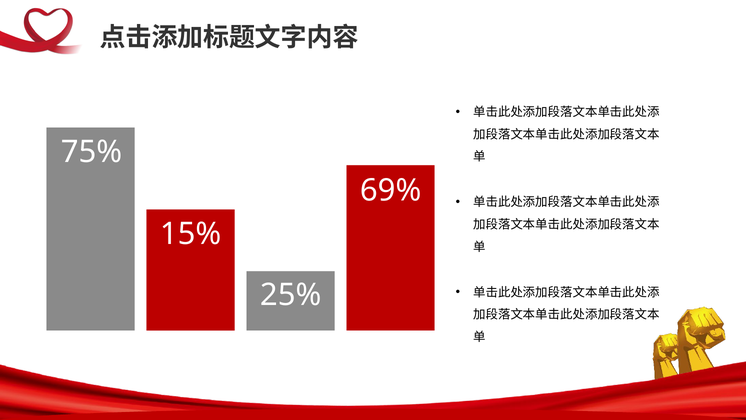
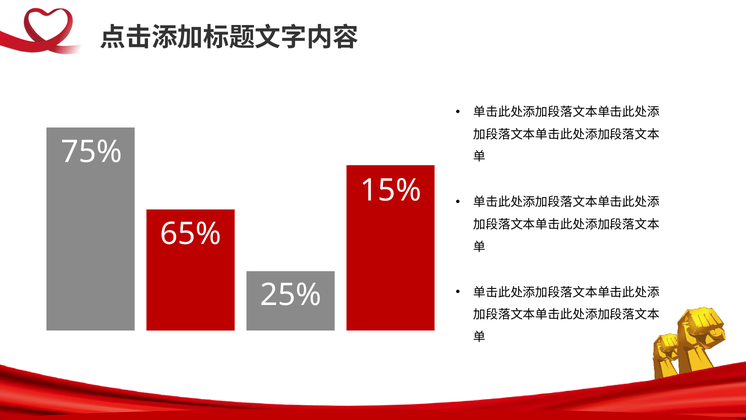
69%: 69% -> 15% (391, 190)
15%: 15% -> 65% (191, 234)
